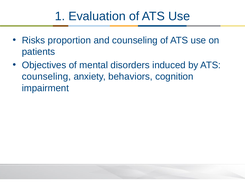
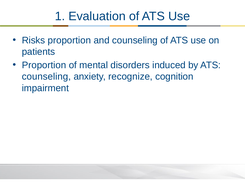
Objectives: Objectives -> Proportion (44, 65)
behaviors: behaviors -> recognize (130, 77)
